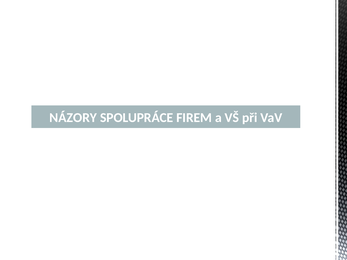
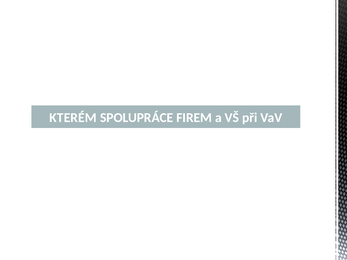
NÁZORY: NÁZORY -> KTERÉM (73, 118)
